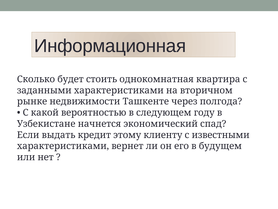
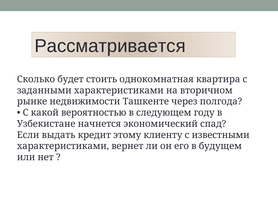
Информационная: Информационная -> Рассматривается (110, 46)
